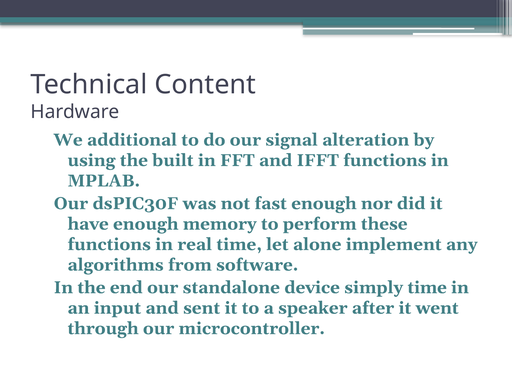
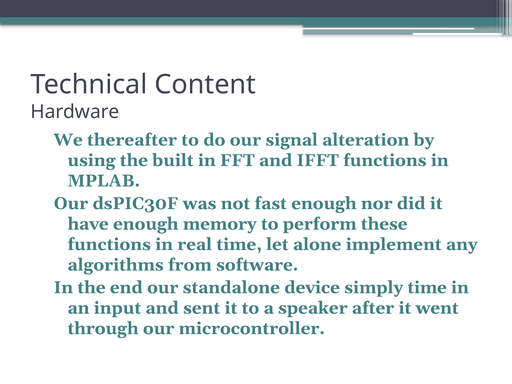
additional: additional -> thereafter (132, 140)
